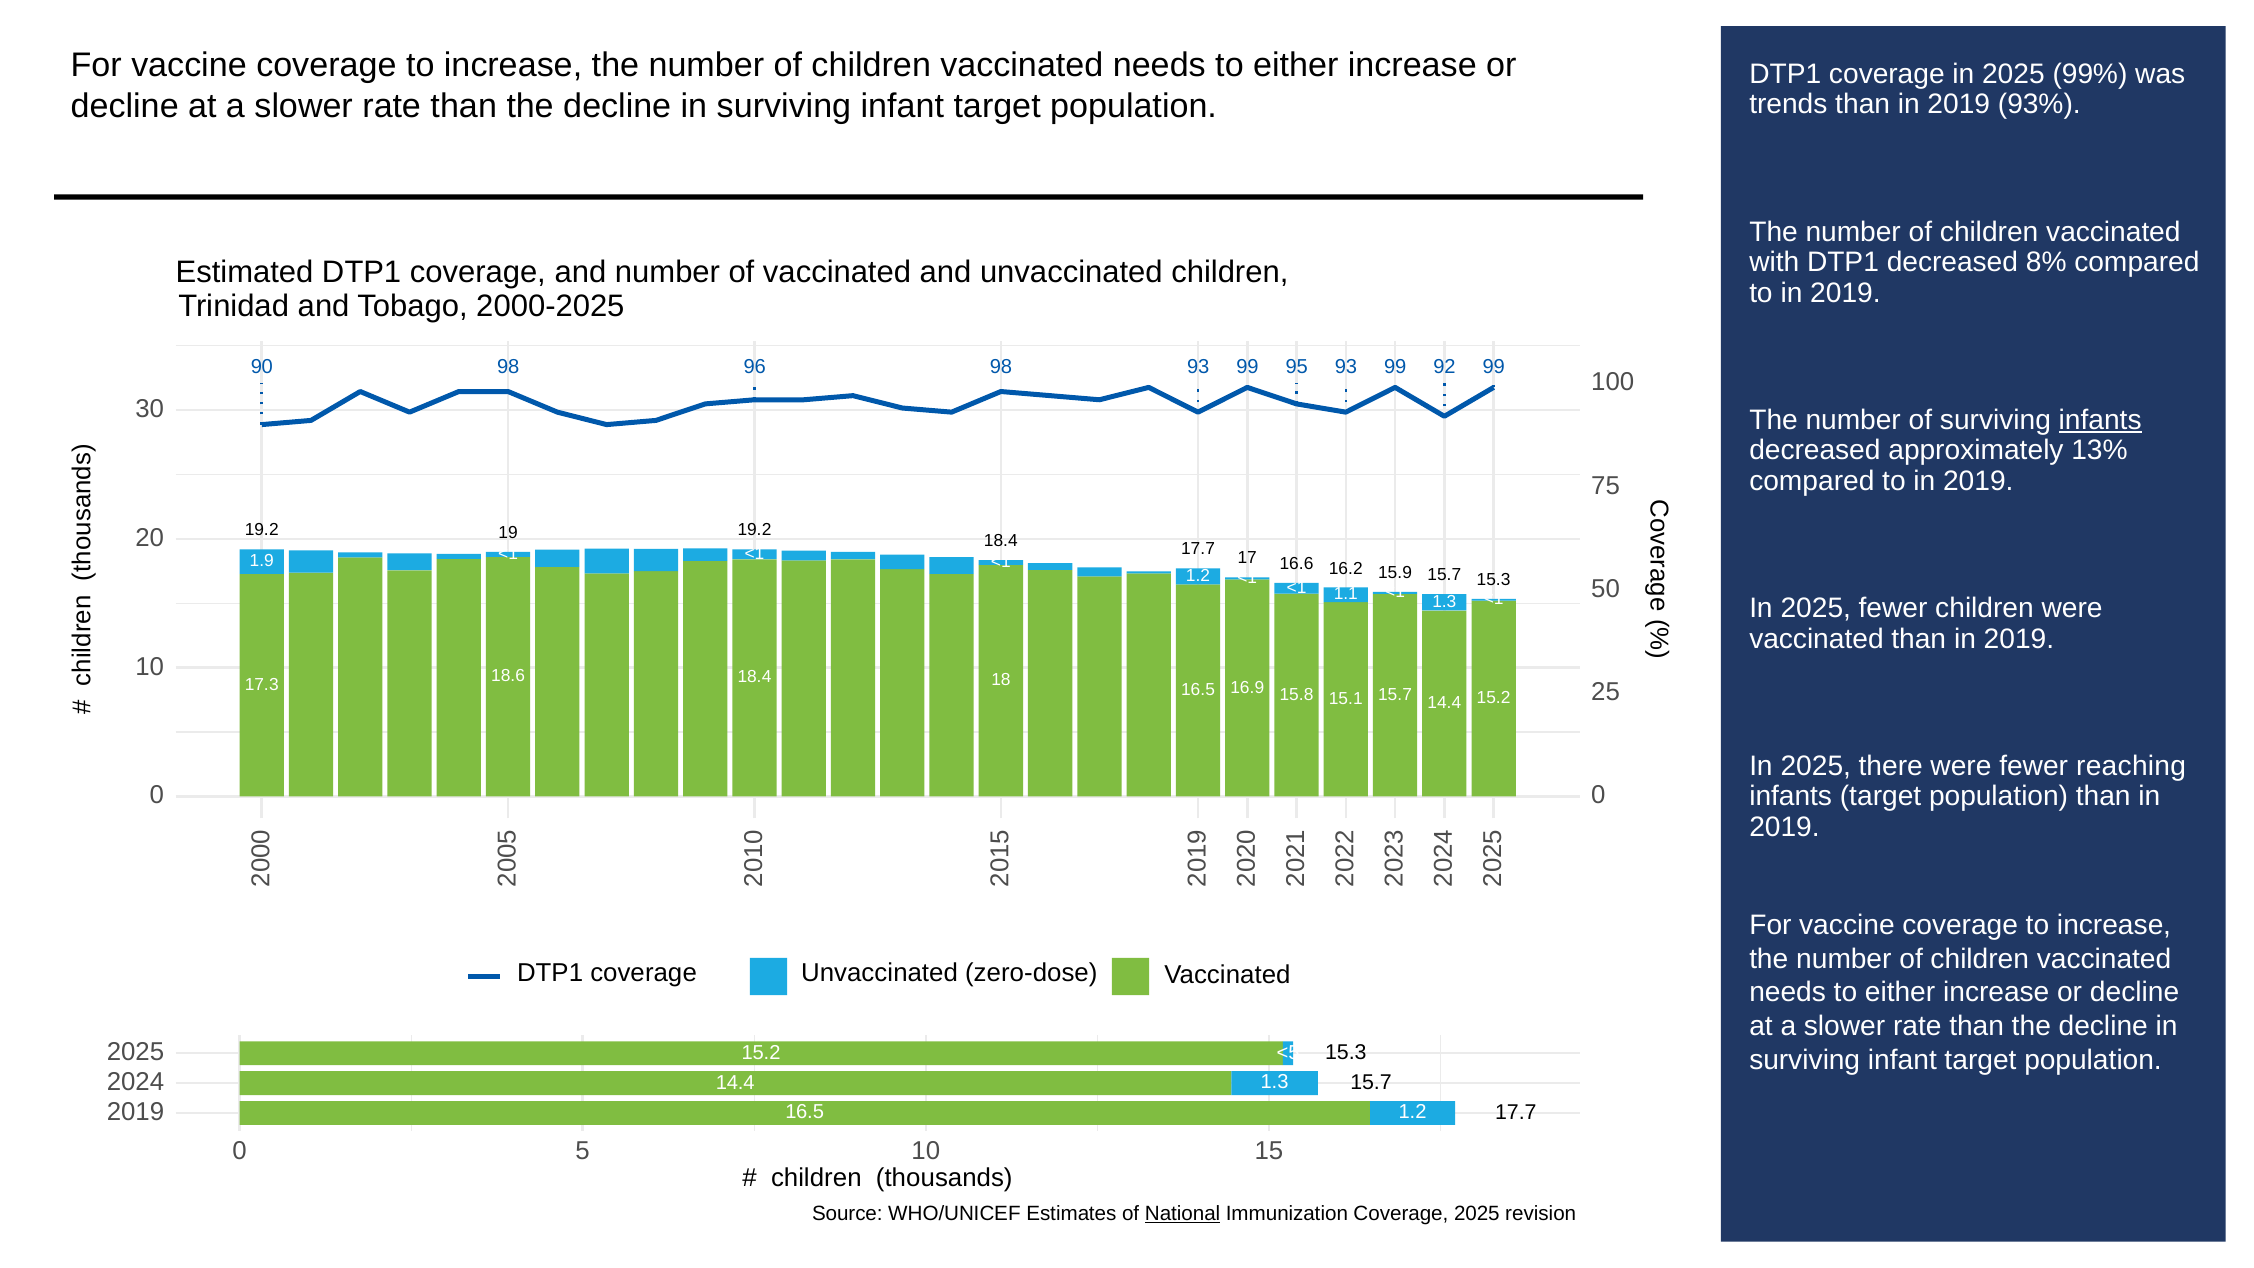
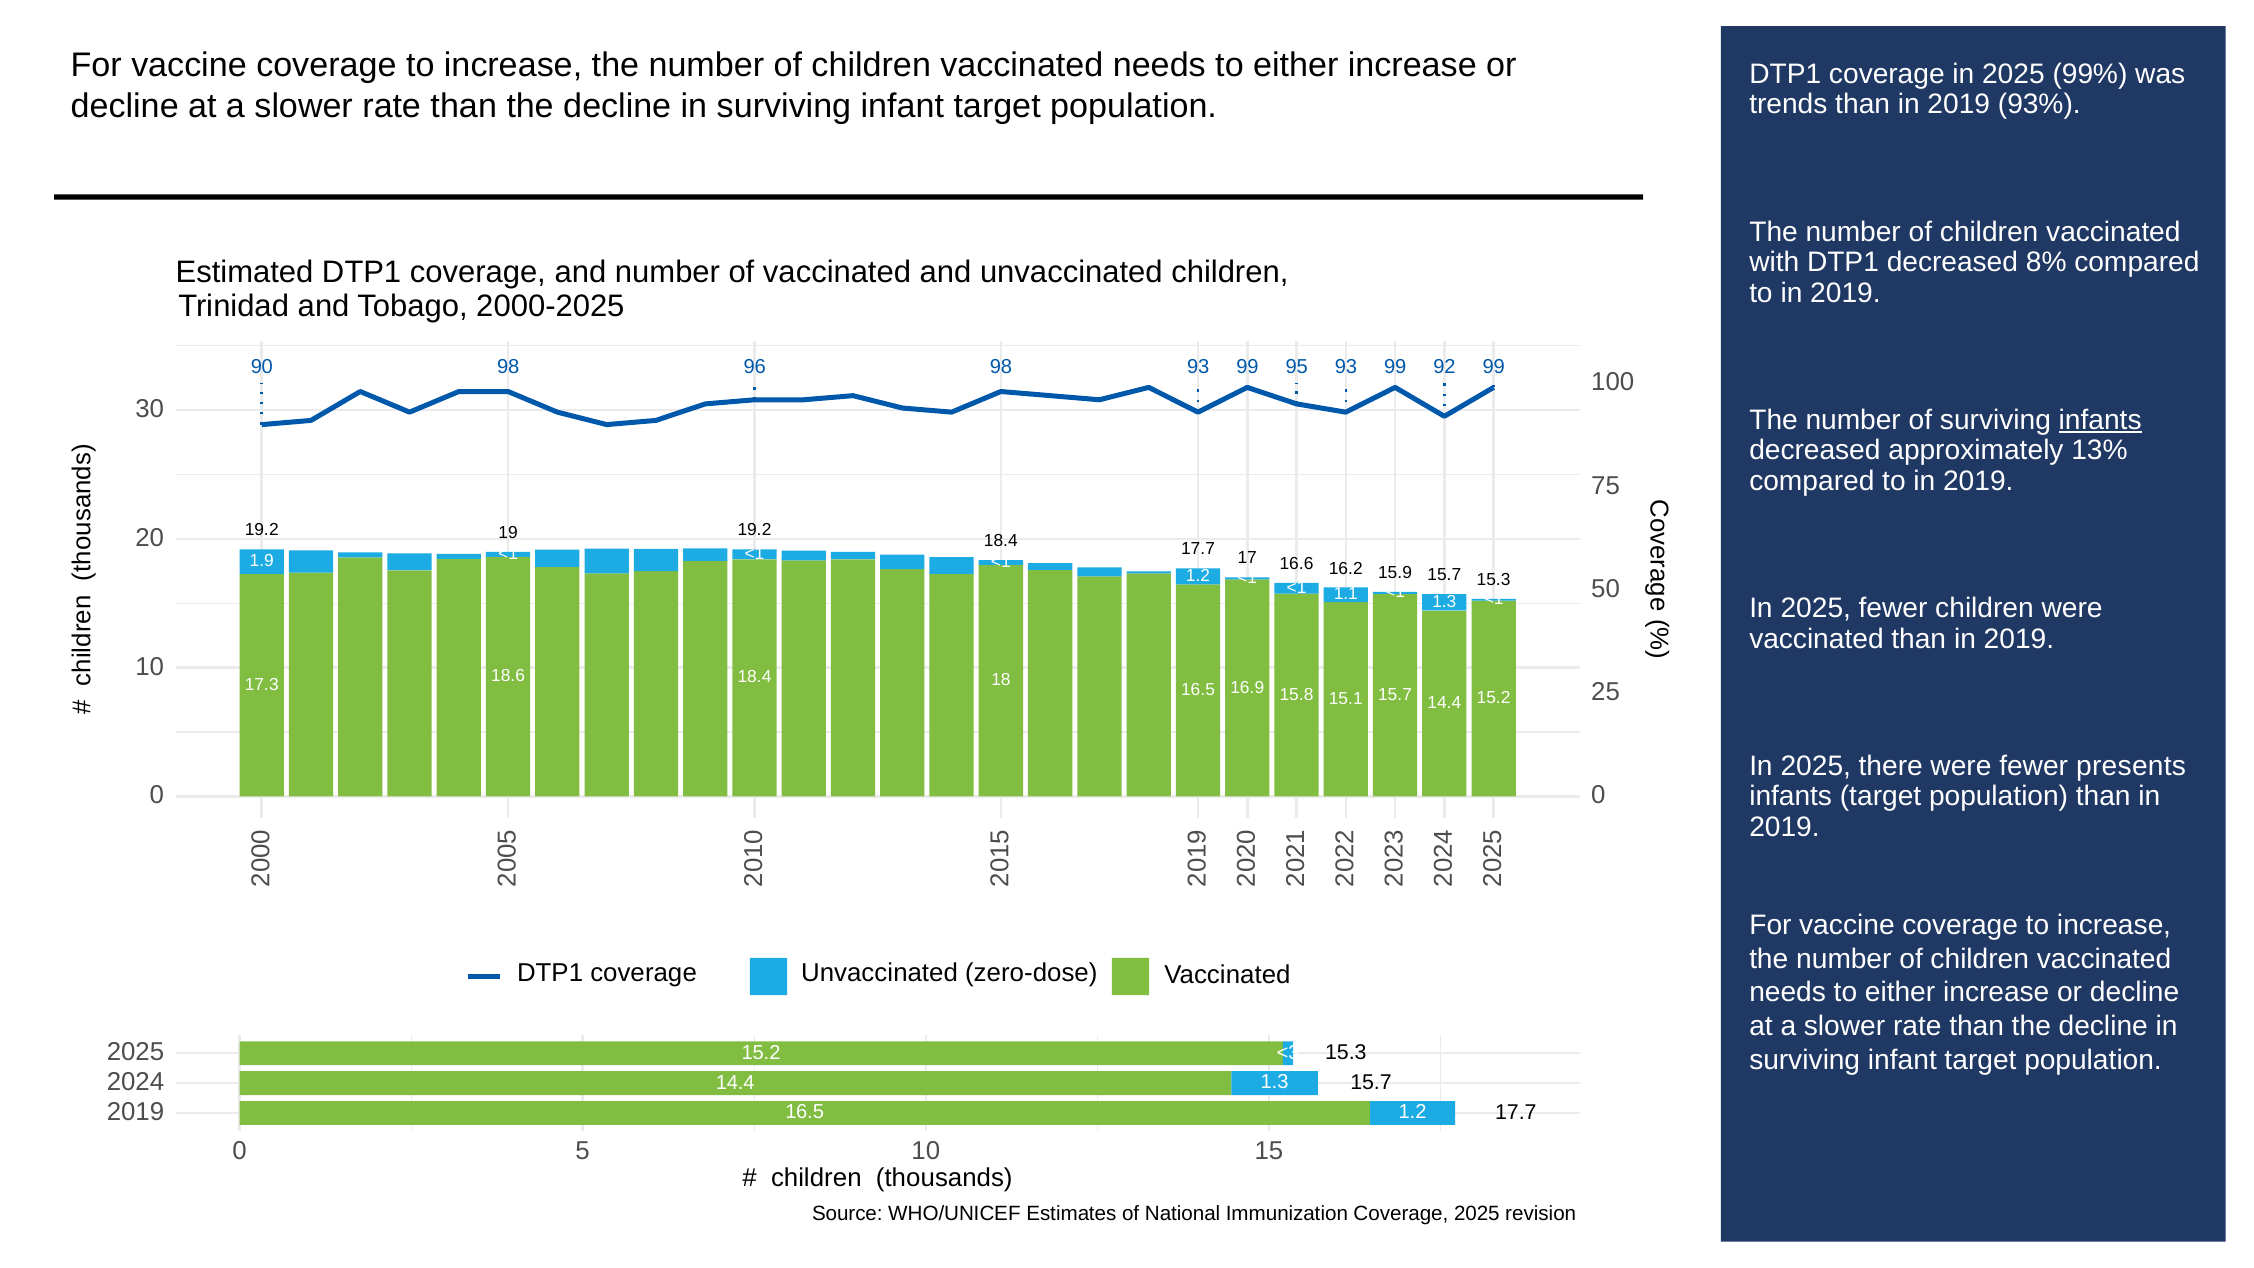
reaching: reaching -> presents (2131, 766)
<5: <5 -> <3 (1288, 1052)
National underline: present -> none (1183, 1214)
